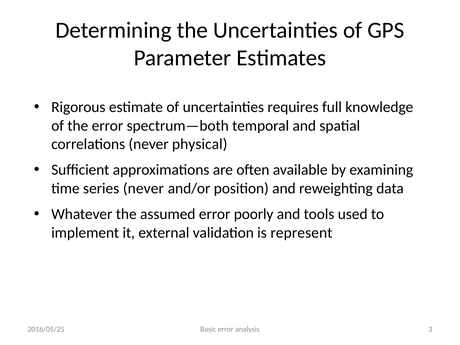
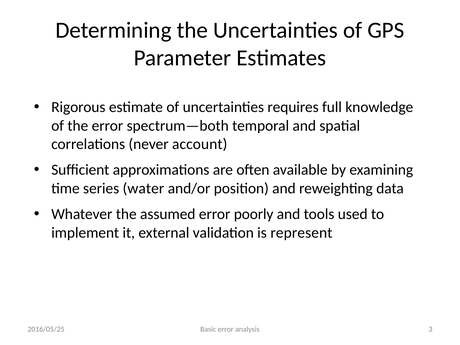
physical: physical -> account (200, 144)
series never: never -> water (143, 188)
